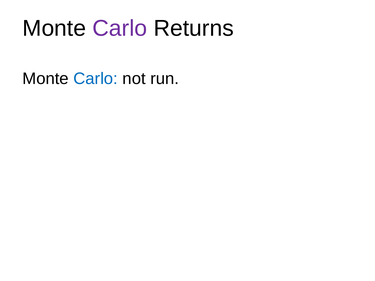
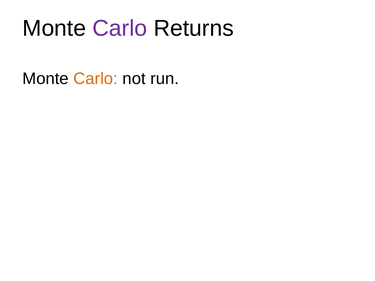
Carlo colour: blue -> orange (96, 79)
